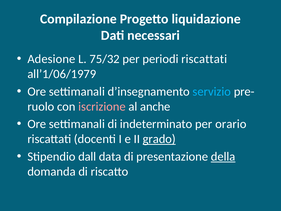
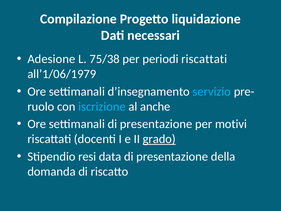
75/32: 75/32 -> 75/38 (105, 59)
iscrizione colour: pink -> light blue (102, 106)
settimanali di indeterminato: indeterminato -> presentazione (156, 124)
orario: orario -> motivi (231, 124)
dall: dall -> resi (87, 156)
della underline: present -> none (223, 156)
